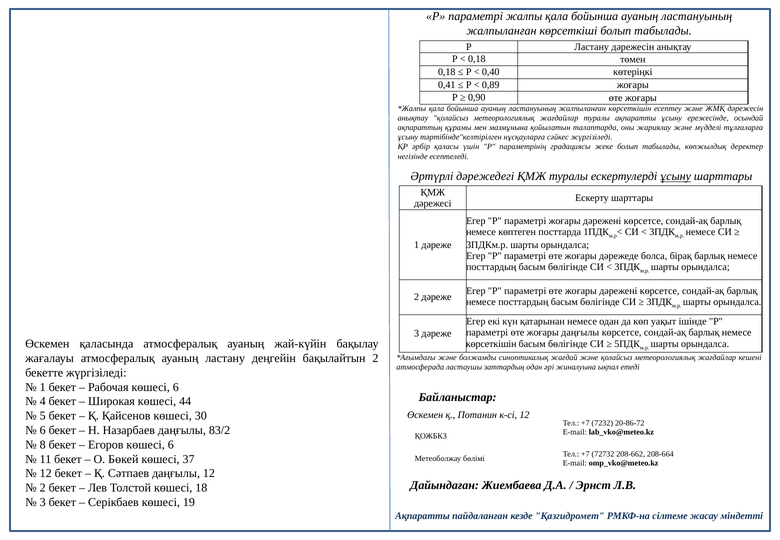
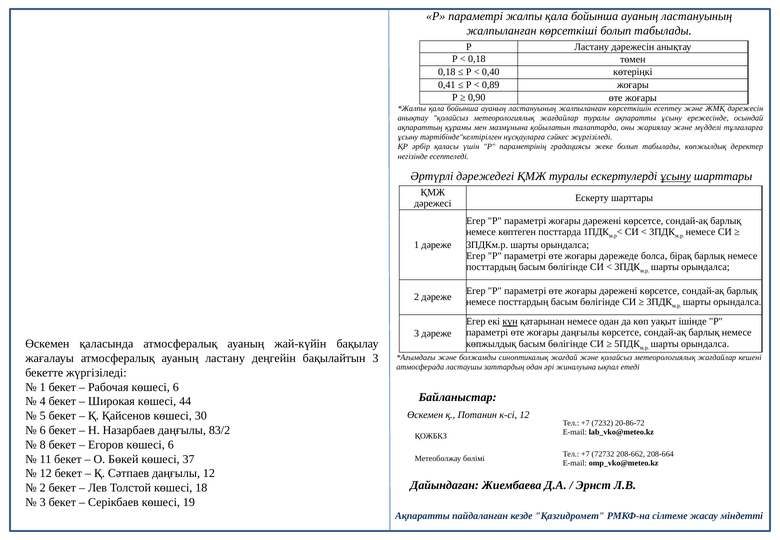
күн underline: none -> present (510, 322)
көрсеткішін: көрсеткішін -> көпжылдық (491, 344)
бақылайтын 2: 2 -> 3 (375, 358)
